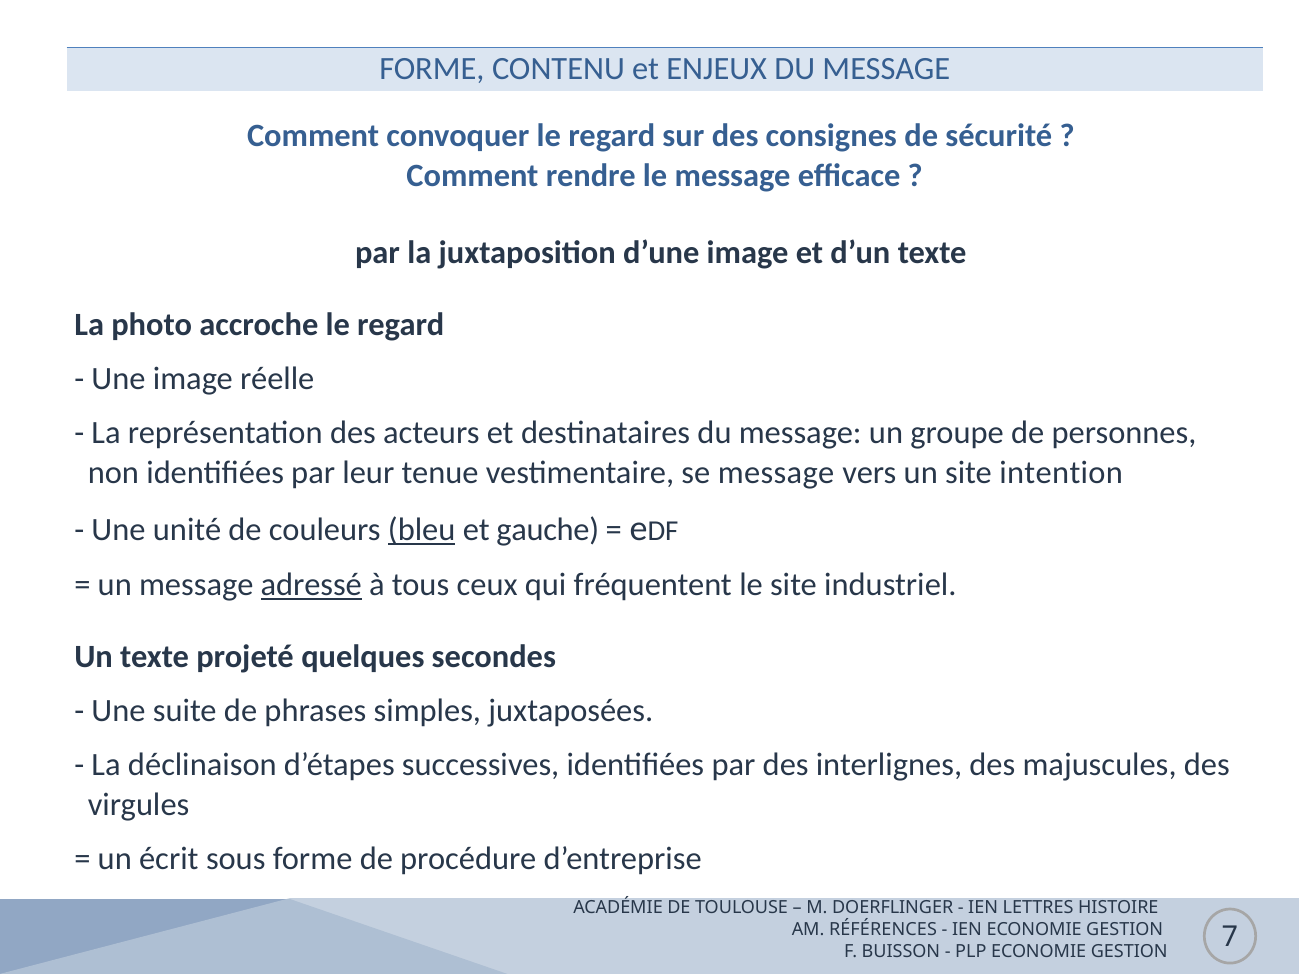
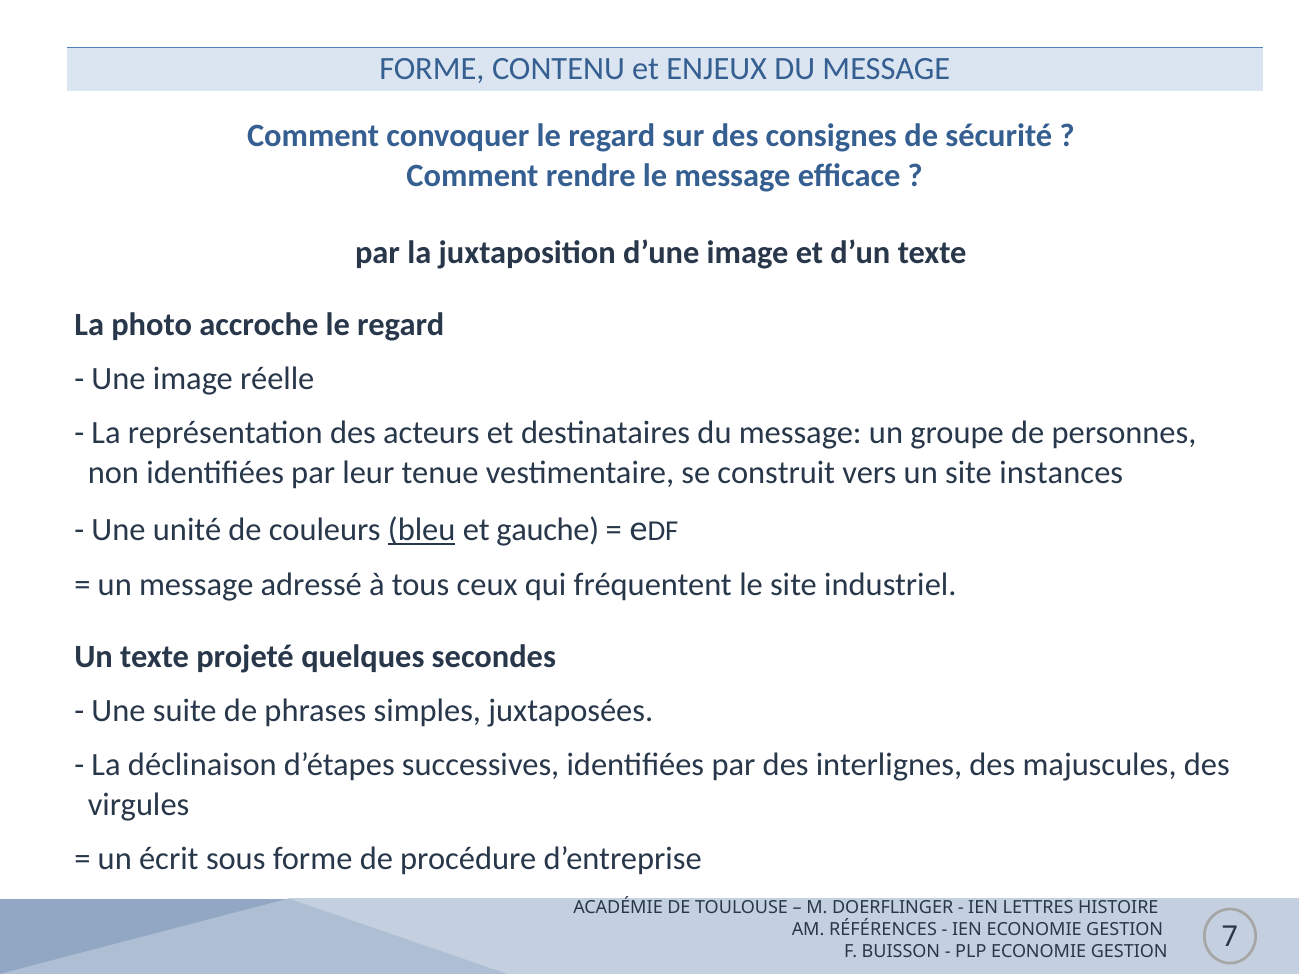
se message: message -> construit (776, 472)
intention: intention -> instances (1061, 472)
adressé underline: present -> none (311, 585)
